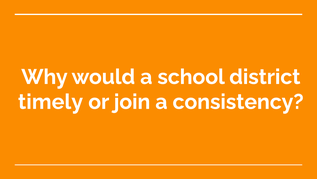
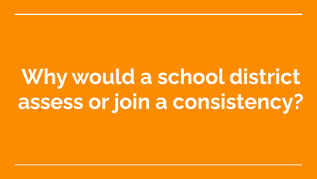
timely: timely -> assess (51, 102)
